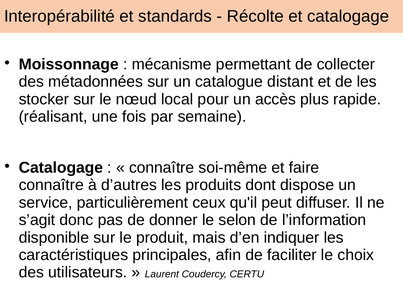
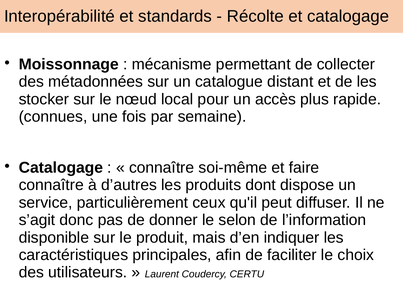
réalisant: réalisant -> connues (53, 117)
